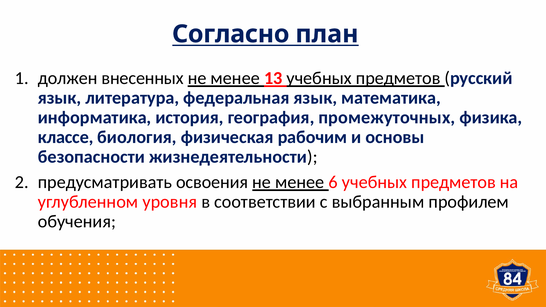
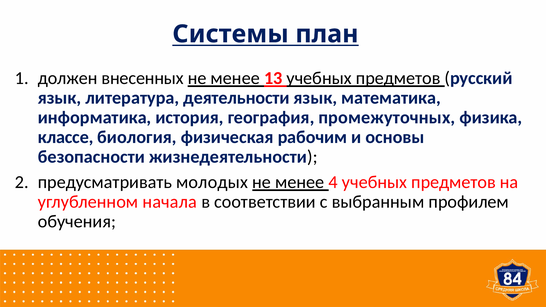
Согласно: Согласно -> Системы (231, 34)
федеральная: федеральная -> деятельности (236, 98)
освоения: освоения -> молодых (212, 182)
6: 6 -> 4 (333, 182)
уровня: уровня -> начала (170, 202)
